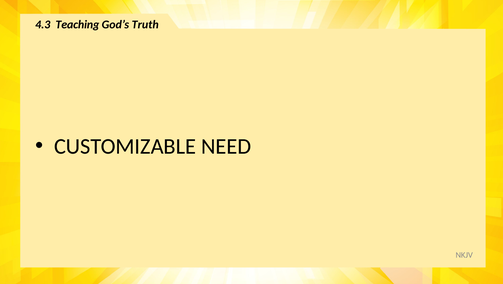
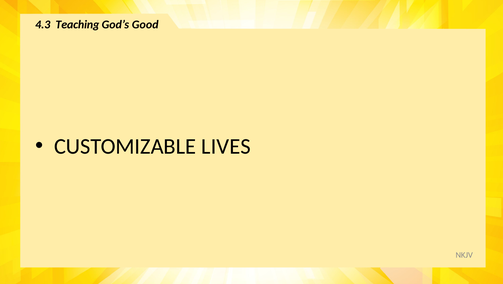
Truth: Truth -> Good (145, 24)
NEED: NEED -> LIVES (226, 146)
